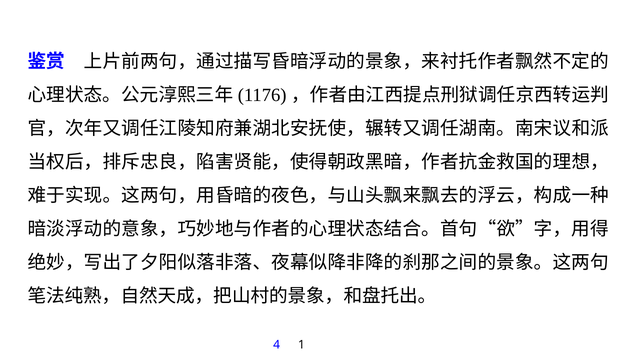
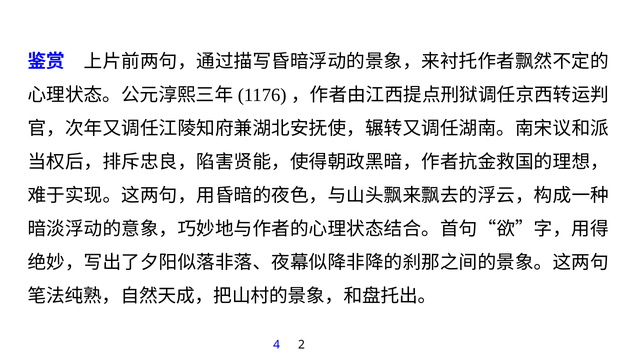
1: 1 -> 2 (302, 345)
